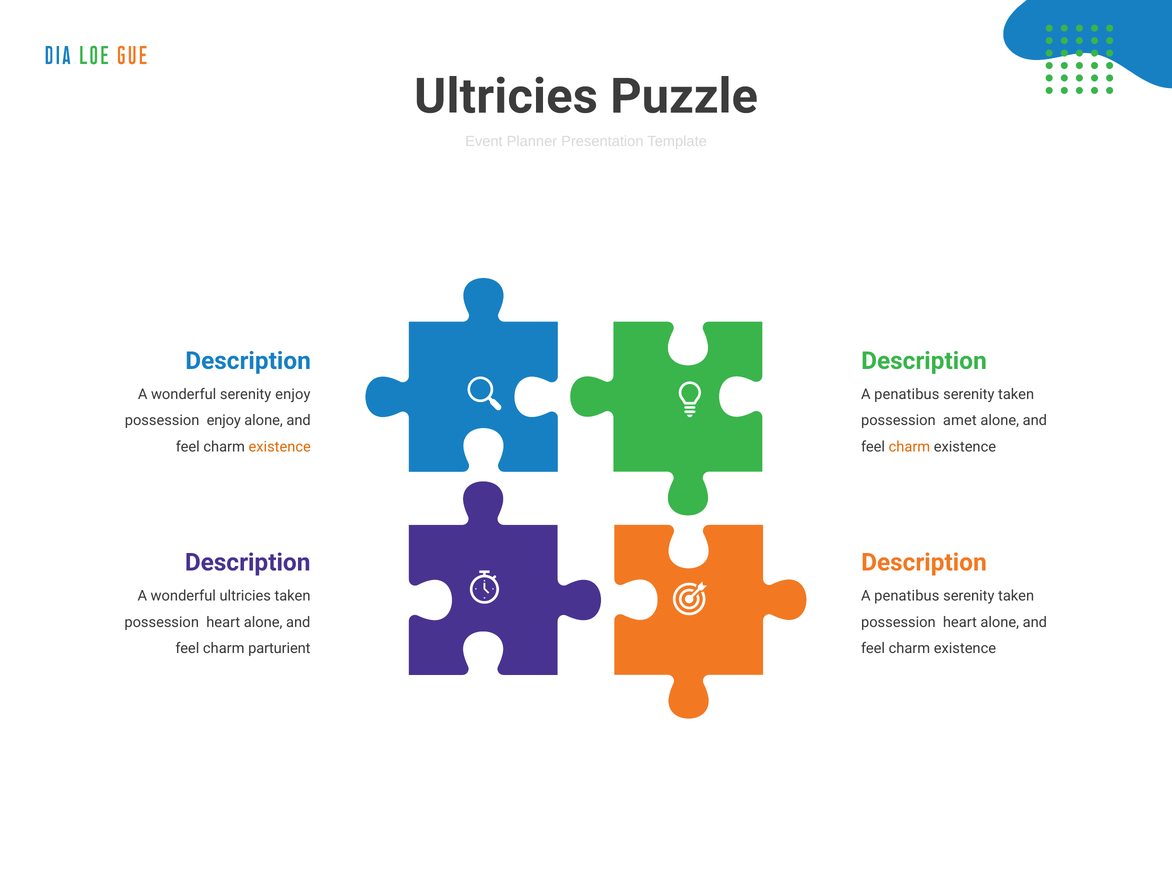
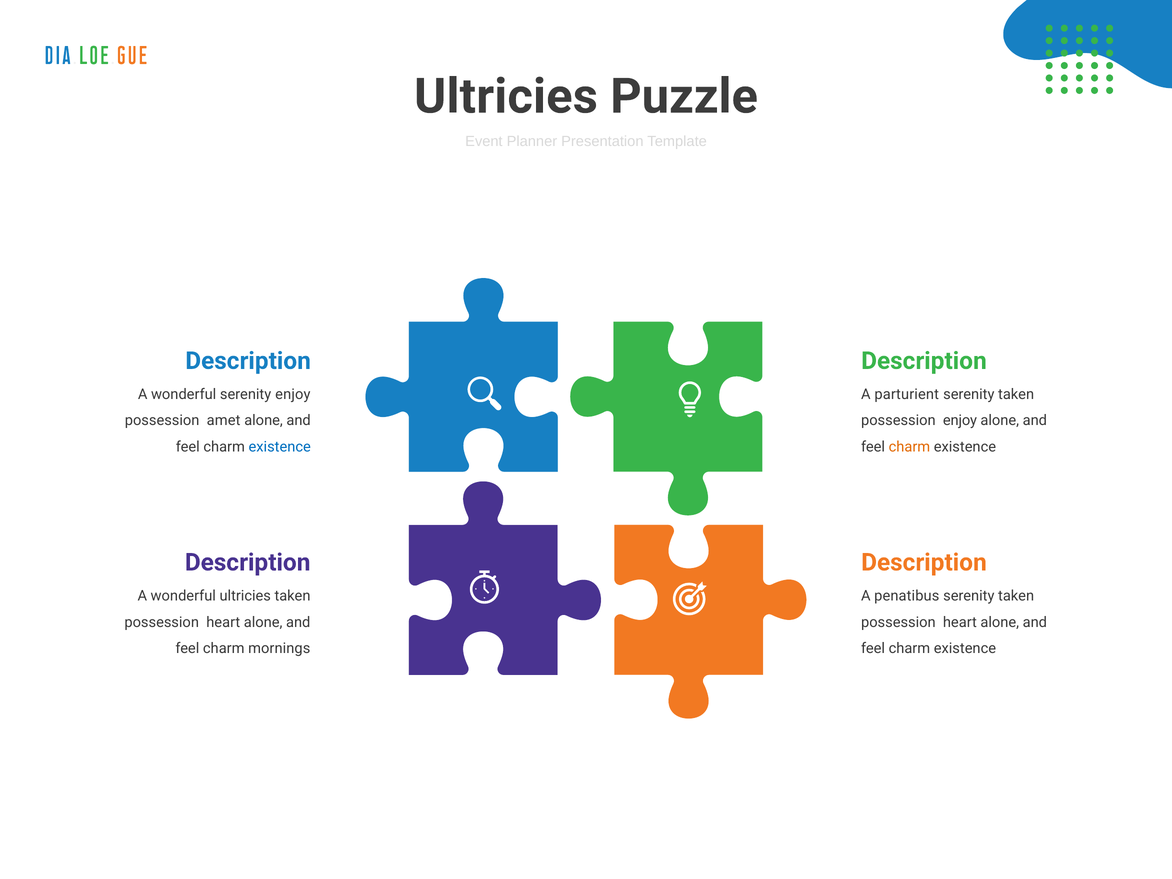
penatibus: penatibus -> parturient (907, 394)
possession enjoy: enjoy -> amet (224, 421)
possession amet: amet -> enjoy (960, 421)
existence colour: orange -> blue (280, 447)
parturient: parturient -> mornings (279, 649)
